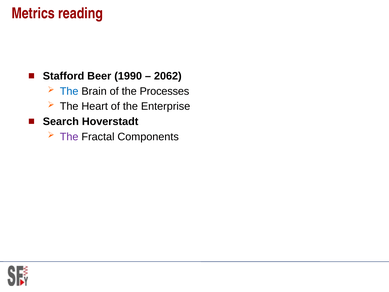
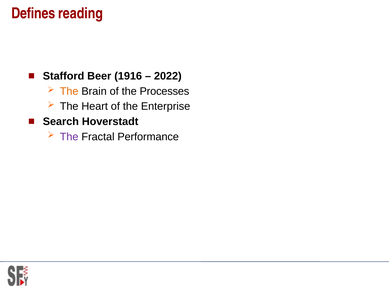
Metrics: Metrics -> Defines (33, 13)
1990: 1990 -> 1916 (128, 76)
2062: 2062 -> 2022 (168, 76)
The colour: blue -> orange (69, 91)
Components: Components -> Performance (148, 137)
